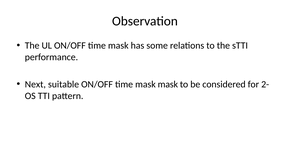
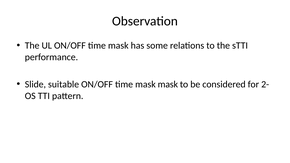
Next: Next -> Slide (35, 84)
